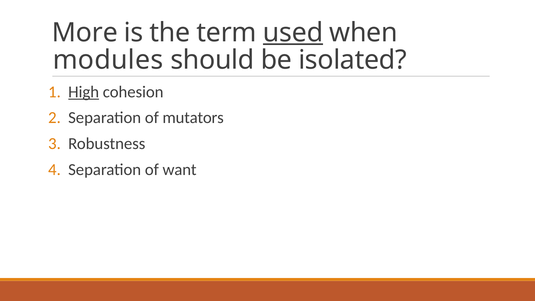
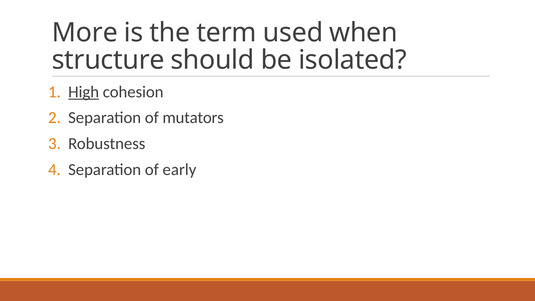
used underline: present -> none (293, 33)
modules: modules -> structure (108, 60)
want: want -> early (179, 170)
